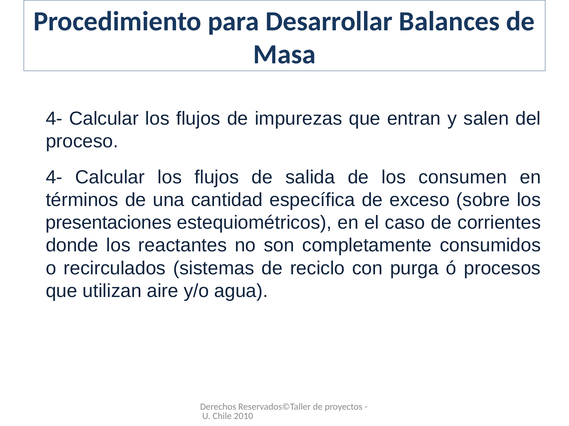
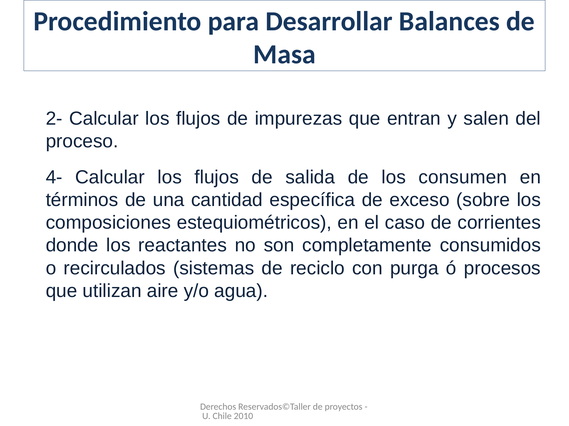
4-: 4- -> 2- (54, 119)
presentaciones: presentaciones -> composiciones (108, 223)
